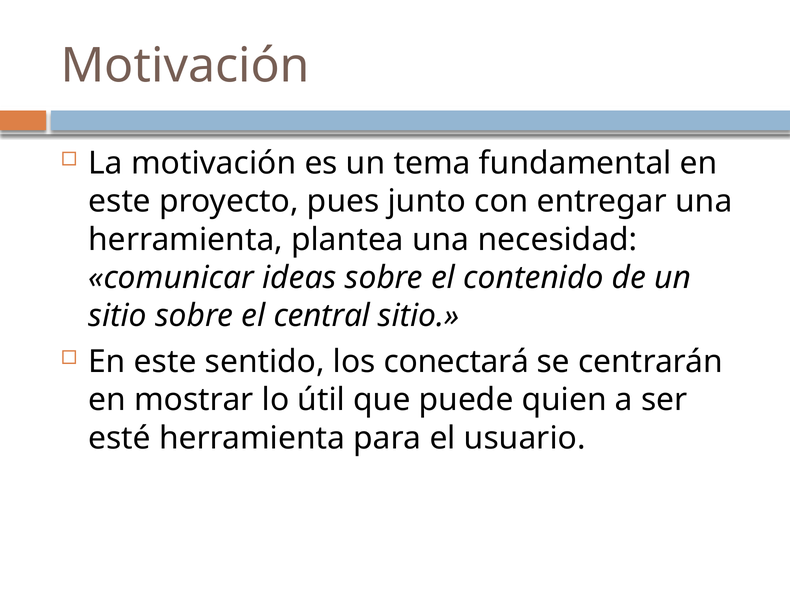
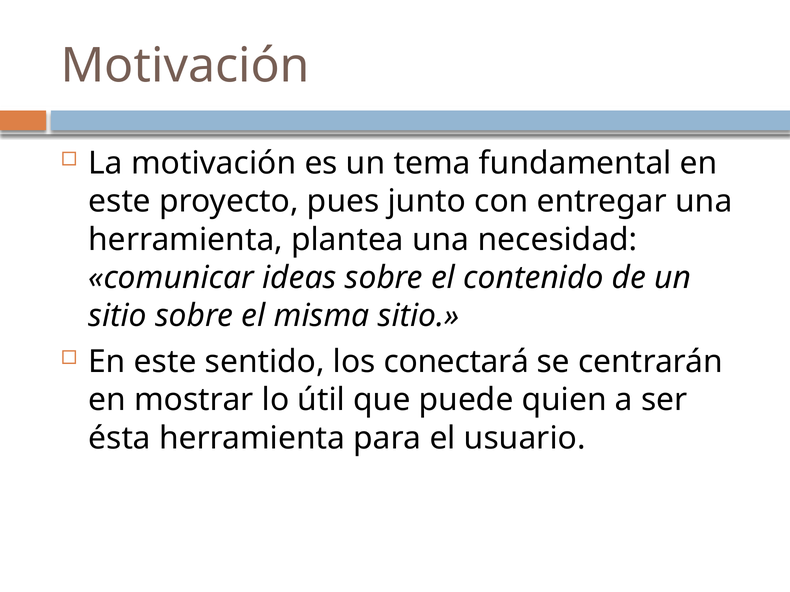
central: central -> misma (322, 316)
esté: esté -> ésta (120, 438)
